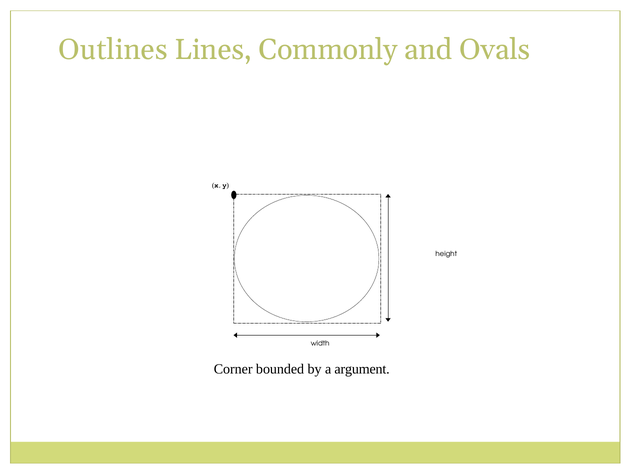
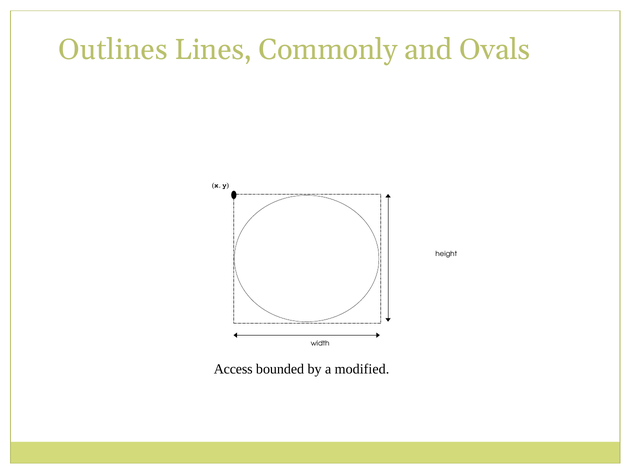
Corner: Corner -> Access (233, 368)
argument: argument -> modified (362, 368)
